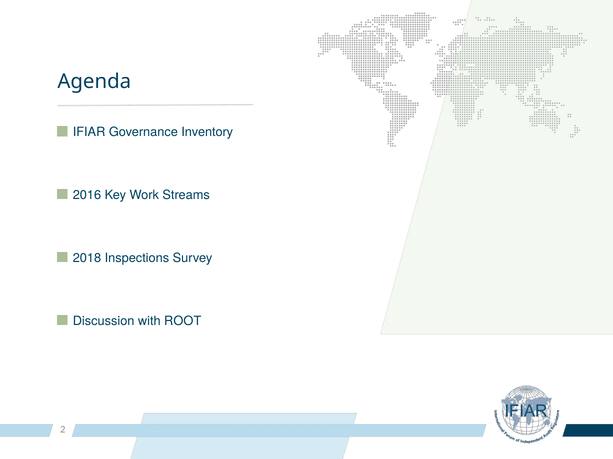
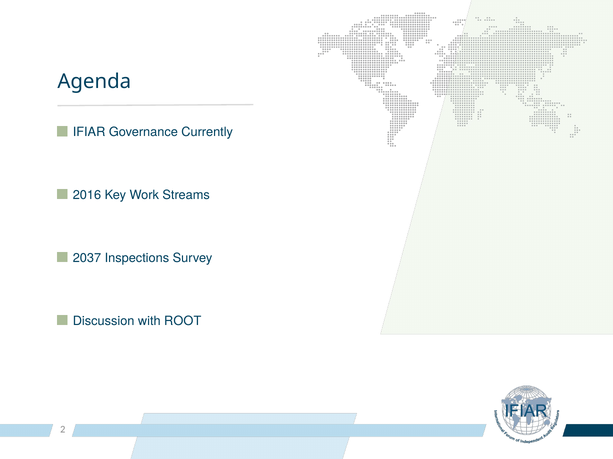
Inventory: Inventory -> Currently (207, 132)
2018: 2018 -> 2037 (87, 258)
